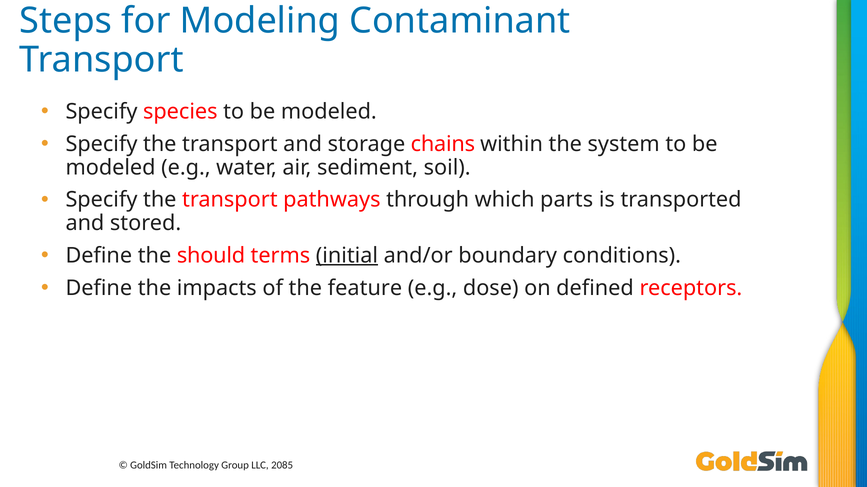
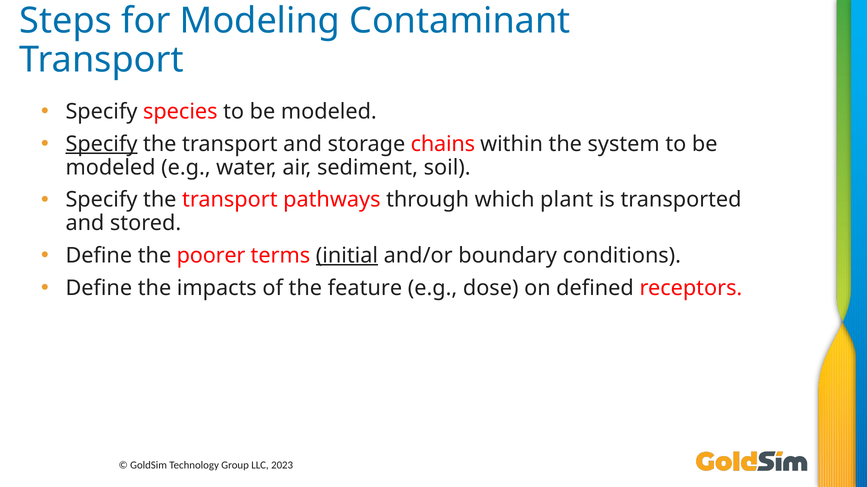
Specify underline: none -> present (101, 144)
parts: parts -> plant (567, 200)
should: should -> poorer (211, 256)
2085: 2085 -> 2023 (282, 466)
